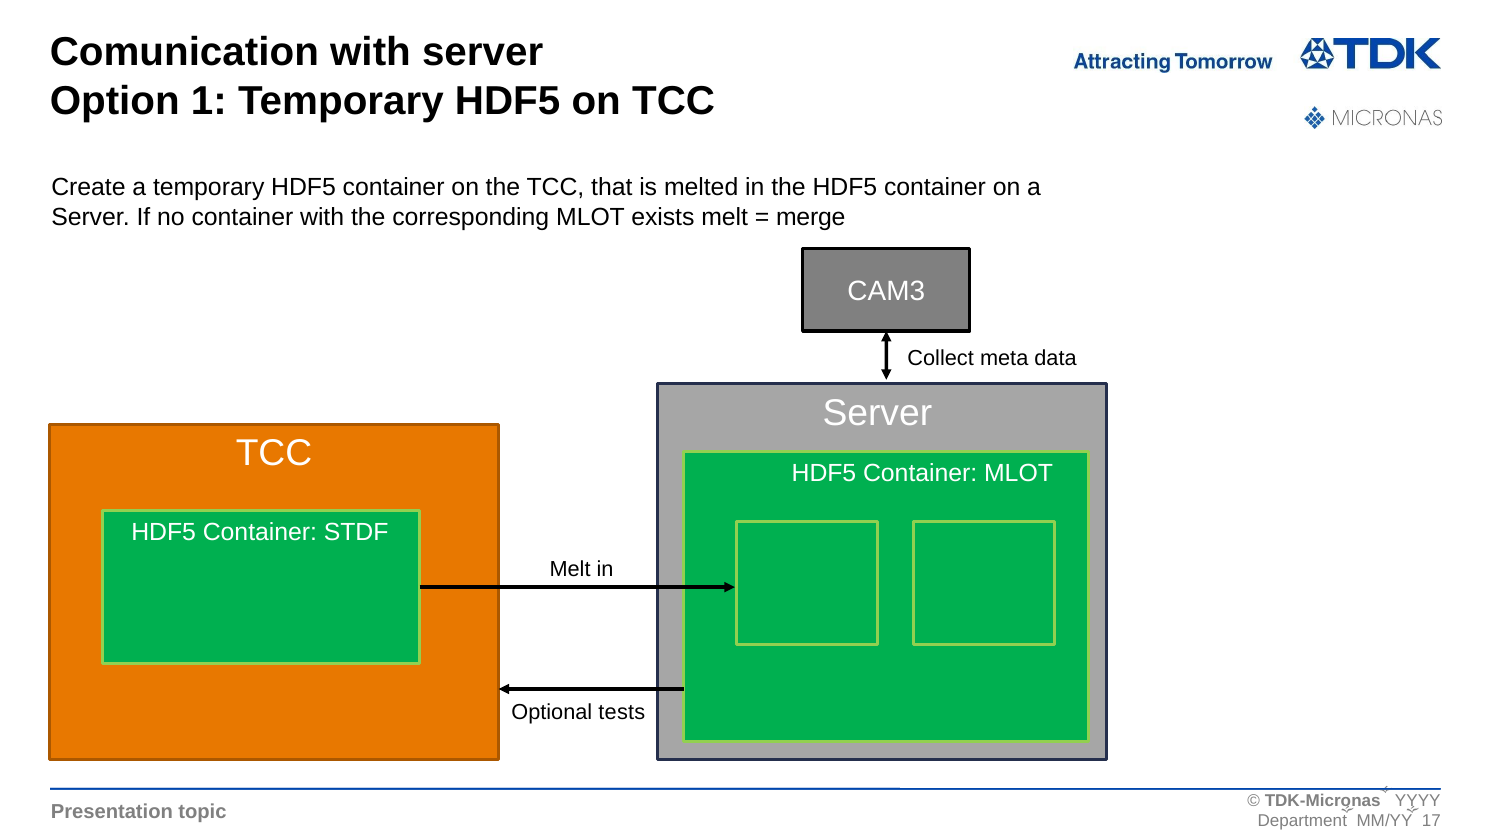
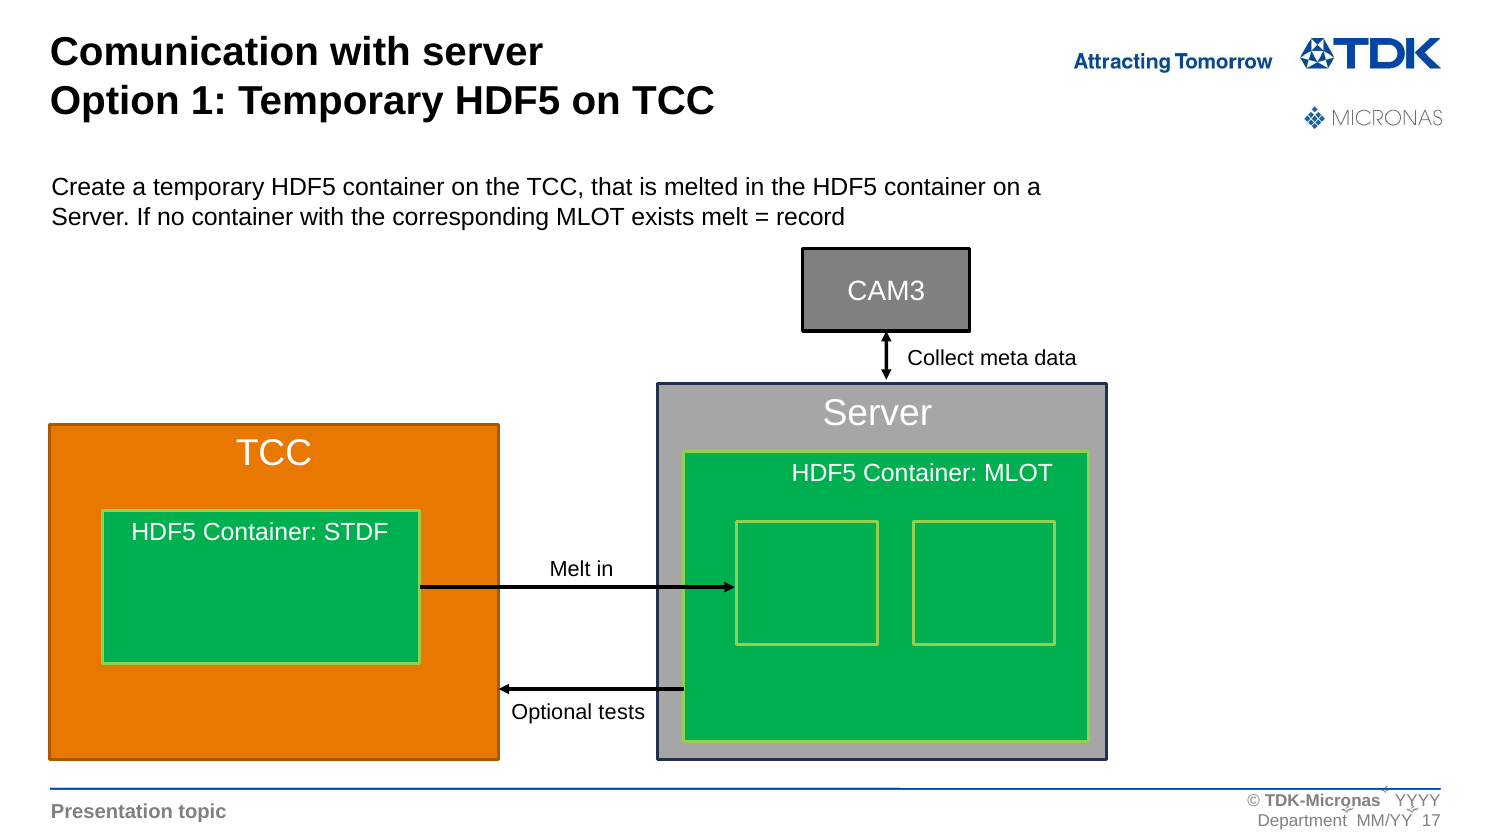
merge: merge -> record (811, 218)
